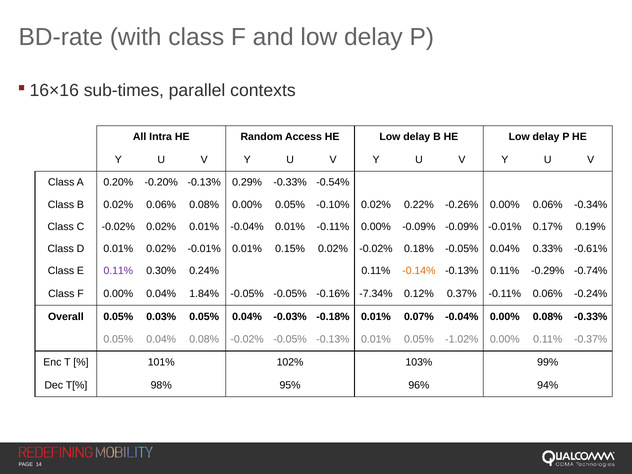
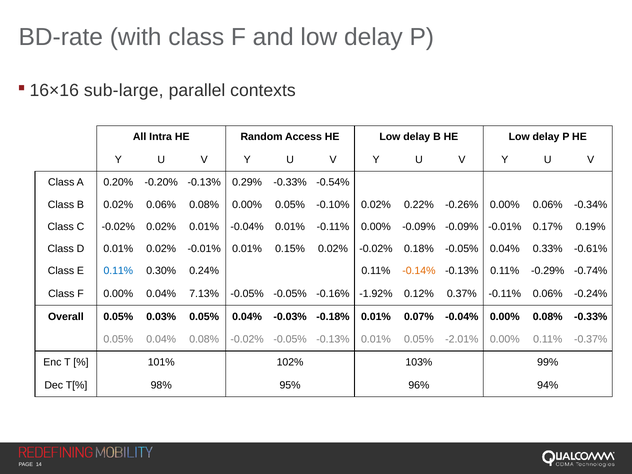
sub-times: sub-times -> sub-large (124, 91)
0.11% colour: purple -> blue (118, 271)
1.84%: 1.84% -> 7.13% (204, 294)
-7.34%: -7.34% -> -1.92% (376, 294)
-1.02%: -1.02% -> -2.01% (462, 339)
